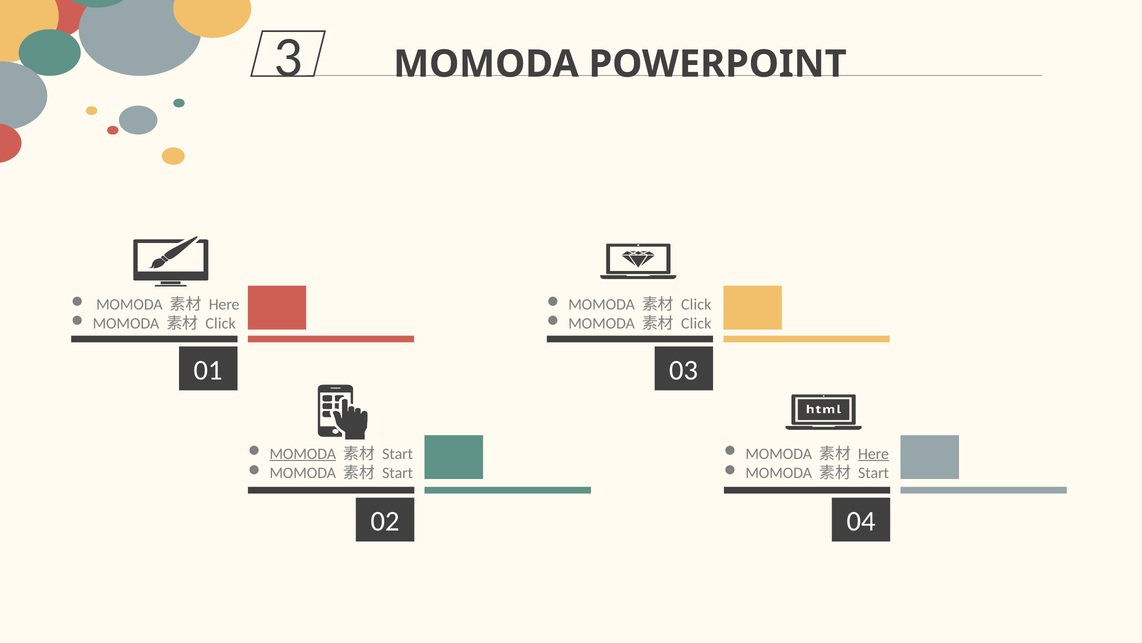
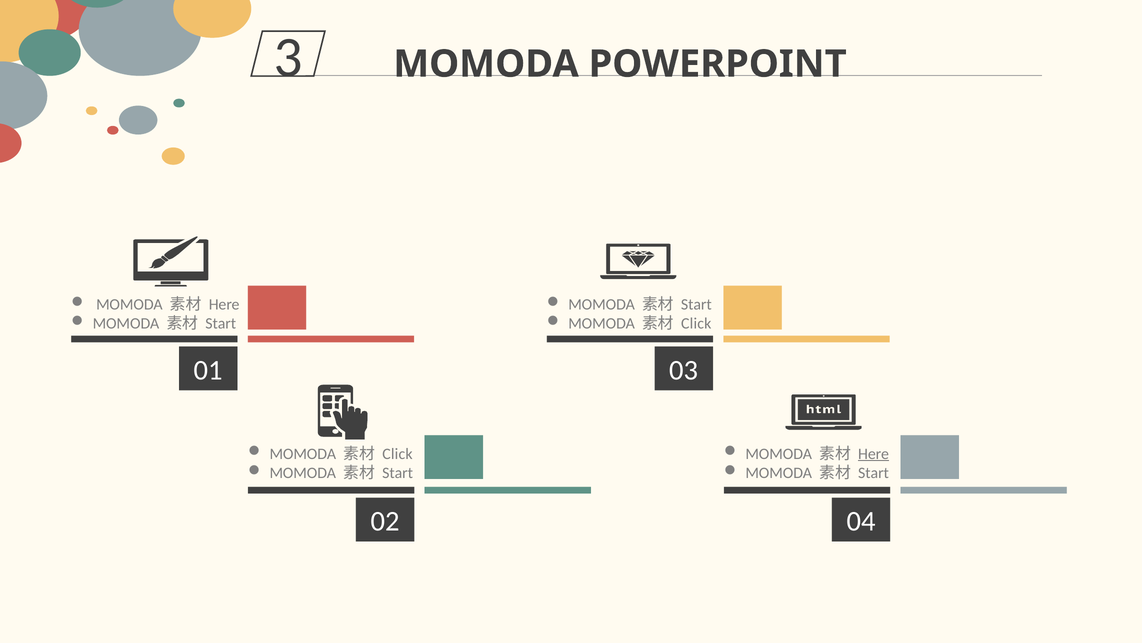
Click: Click -> Start (696, 304)
Click: Click -> Start (221, 323)
MOMODA underline: present -> none (303, 453)
Start: Start -> Click (397, 453)
